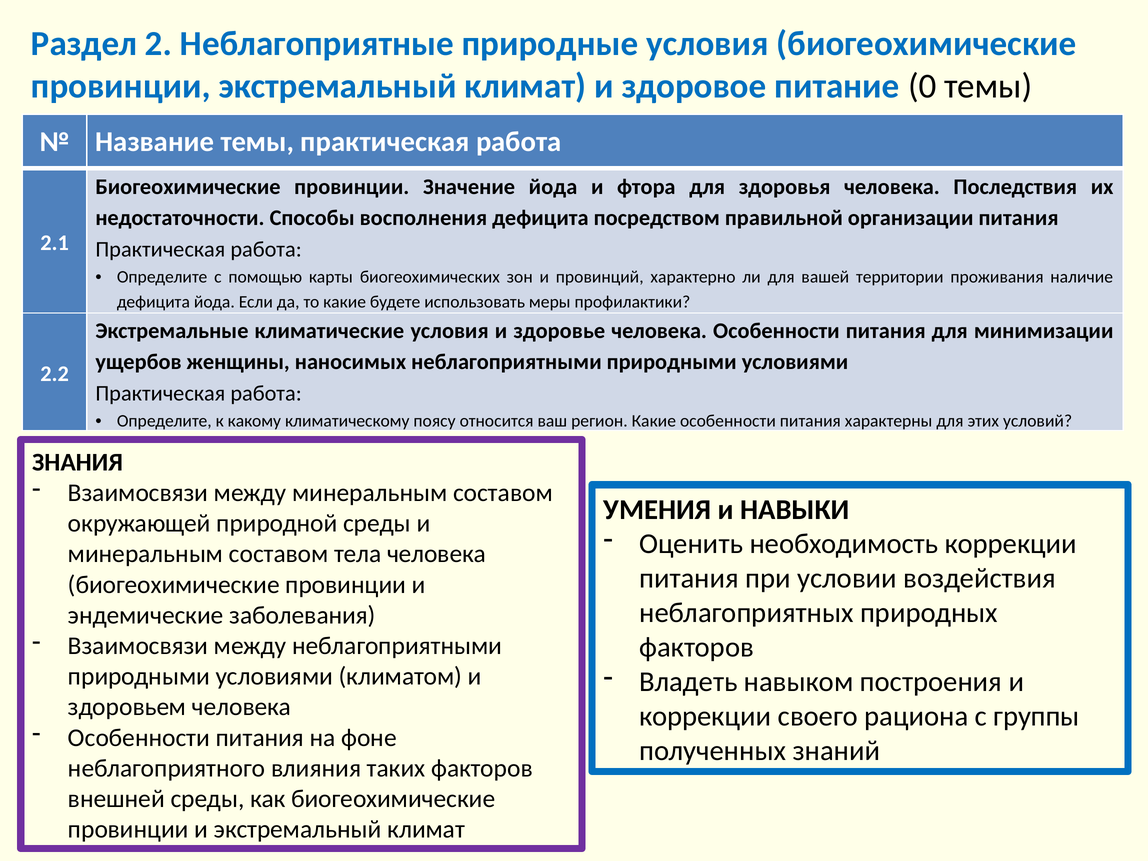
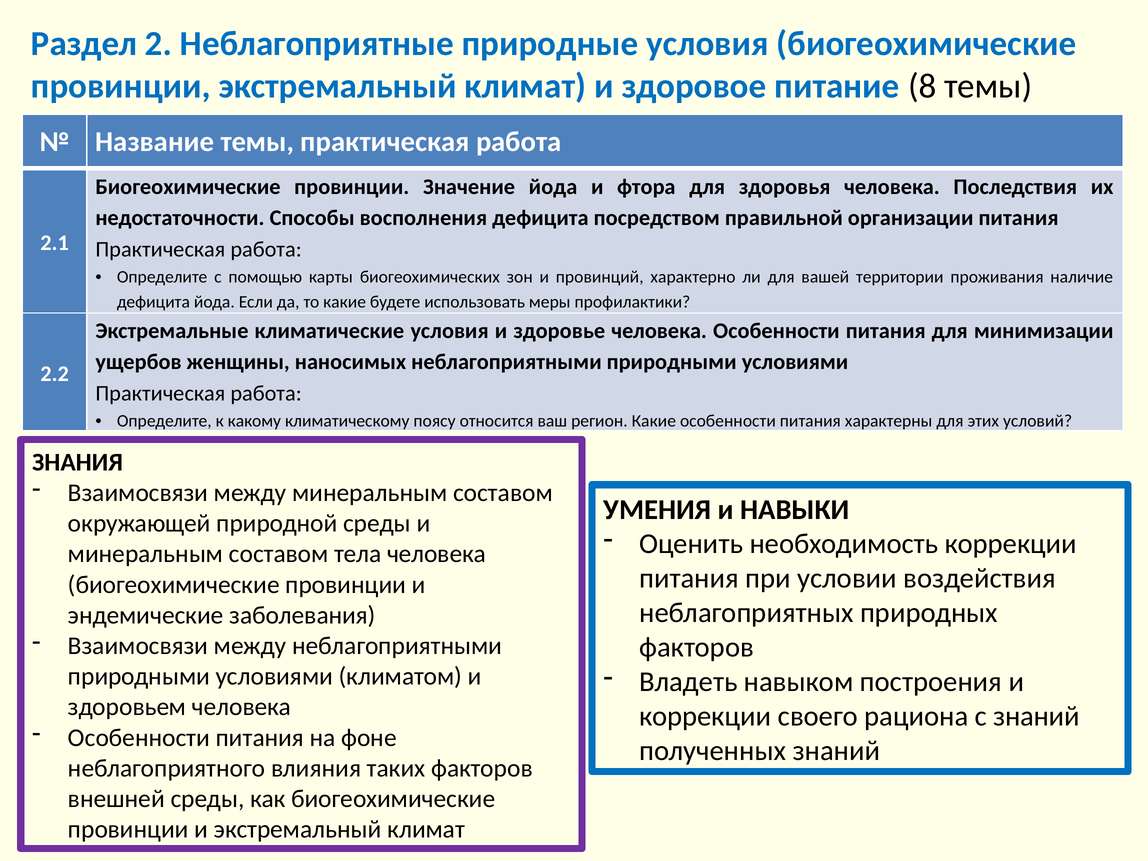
0: 0 -> 8 (922, 86)
с группы: группы -> знаний (1036, 716)
